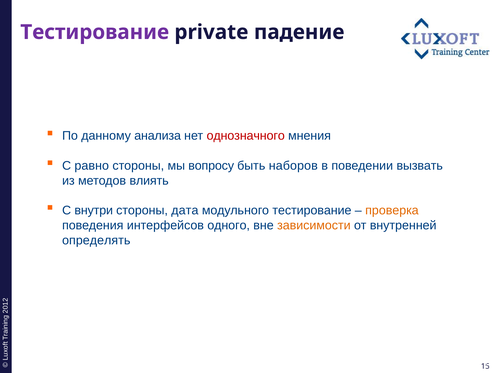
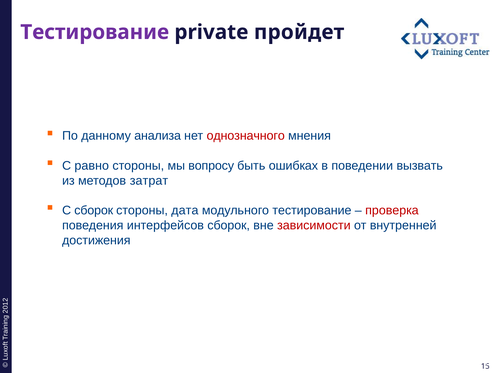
падение: падение -> пройдет (299, 32)
наборов: наборов -> ошибках (293, 166)
влиять: влиять -> затрат (149, 181)
С внутри: внутри -> сборок (94, 210)
проверка colour: orange -> red (392, 210)
интерфейсов одного: одного -> сборок (229, 225)
зависимости colour: orange -> red (314, 225)
определять: определять -> достижения (96, 240)
